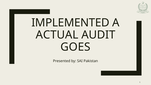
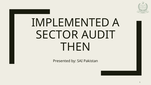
ACTUAL: ACTUAL -> SECTOR (57, 35)
GOES: GOES -> THEN (75, 47)
